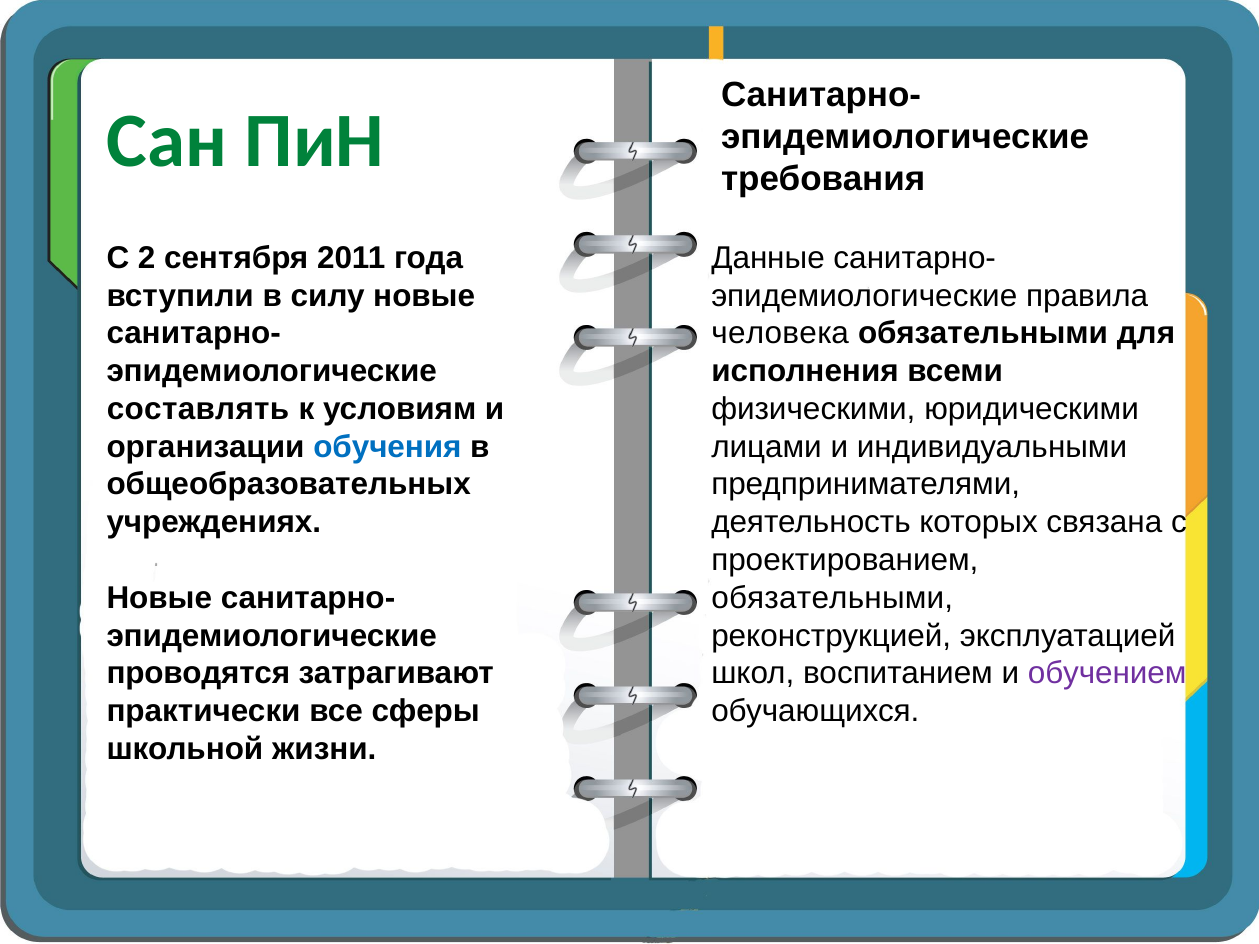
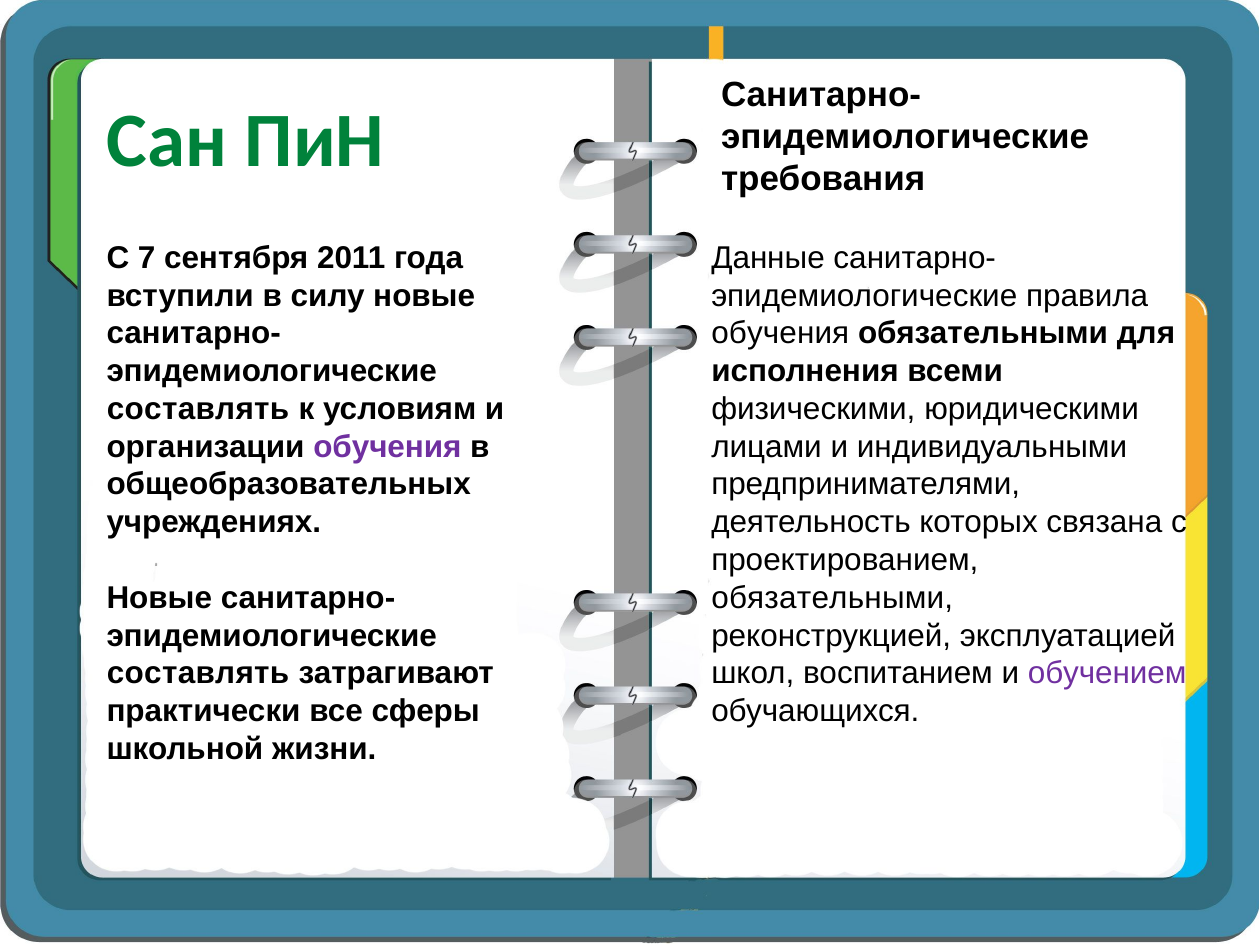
2: 2 -> 7 (147, 258)
человека: человека -> обучения (780, 334)
обучения colour: blue -> purple (387, 447)
проводятся: проводятся -> составлять (198, 674)
